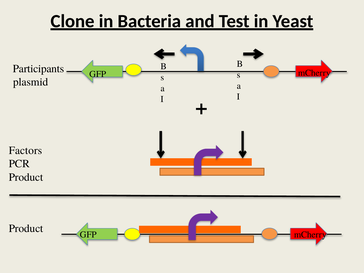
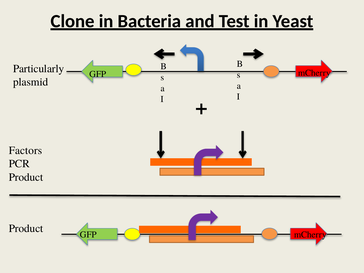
Participants: Participants -> Particularly (39, 69)
